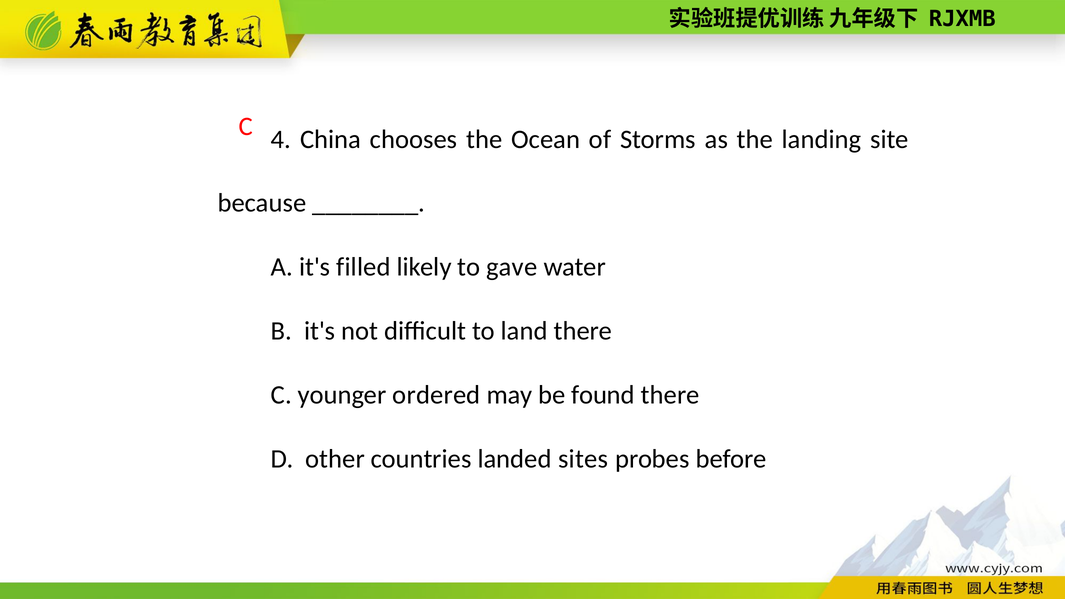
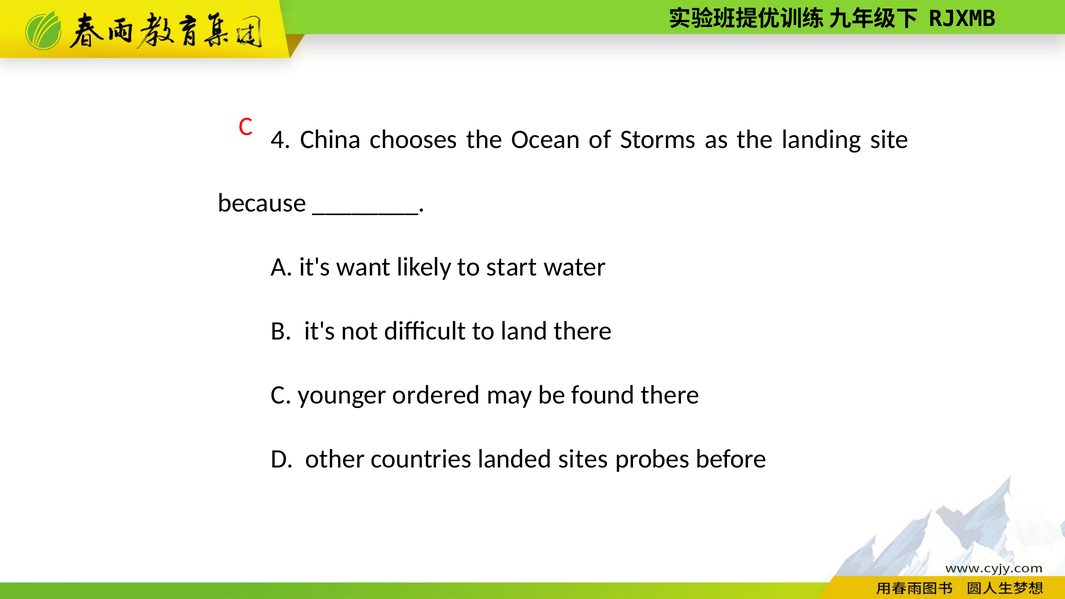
filled: filled -> want (364, 267)
gave: gave -> start (512, 267)
